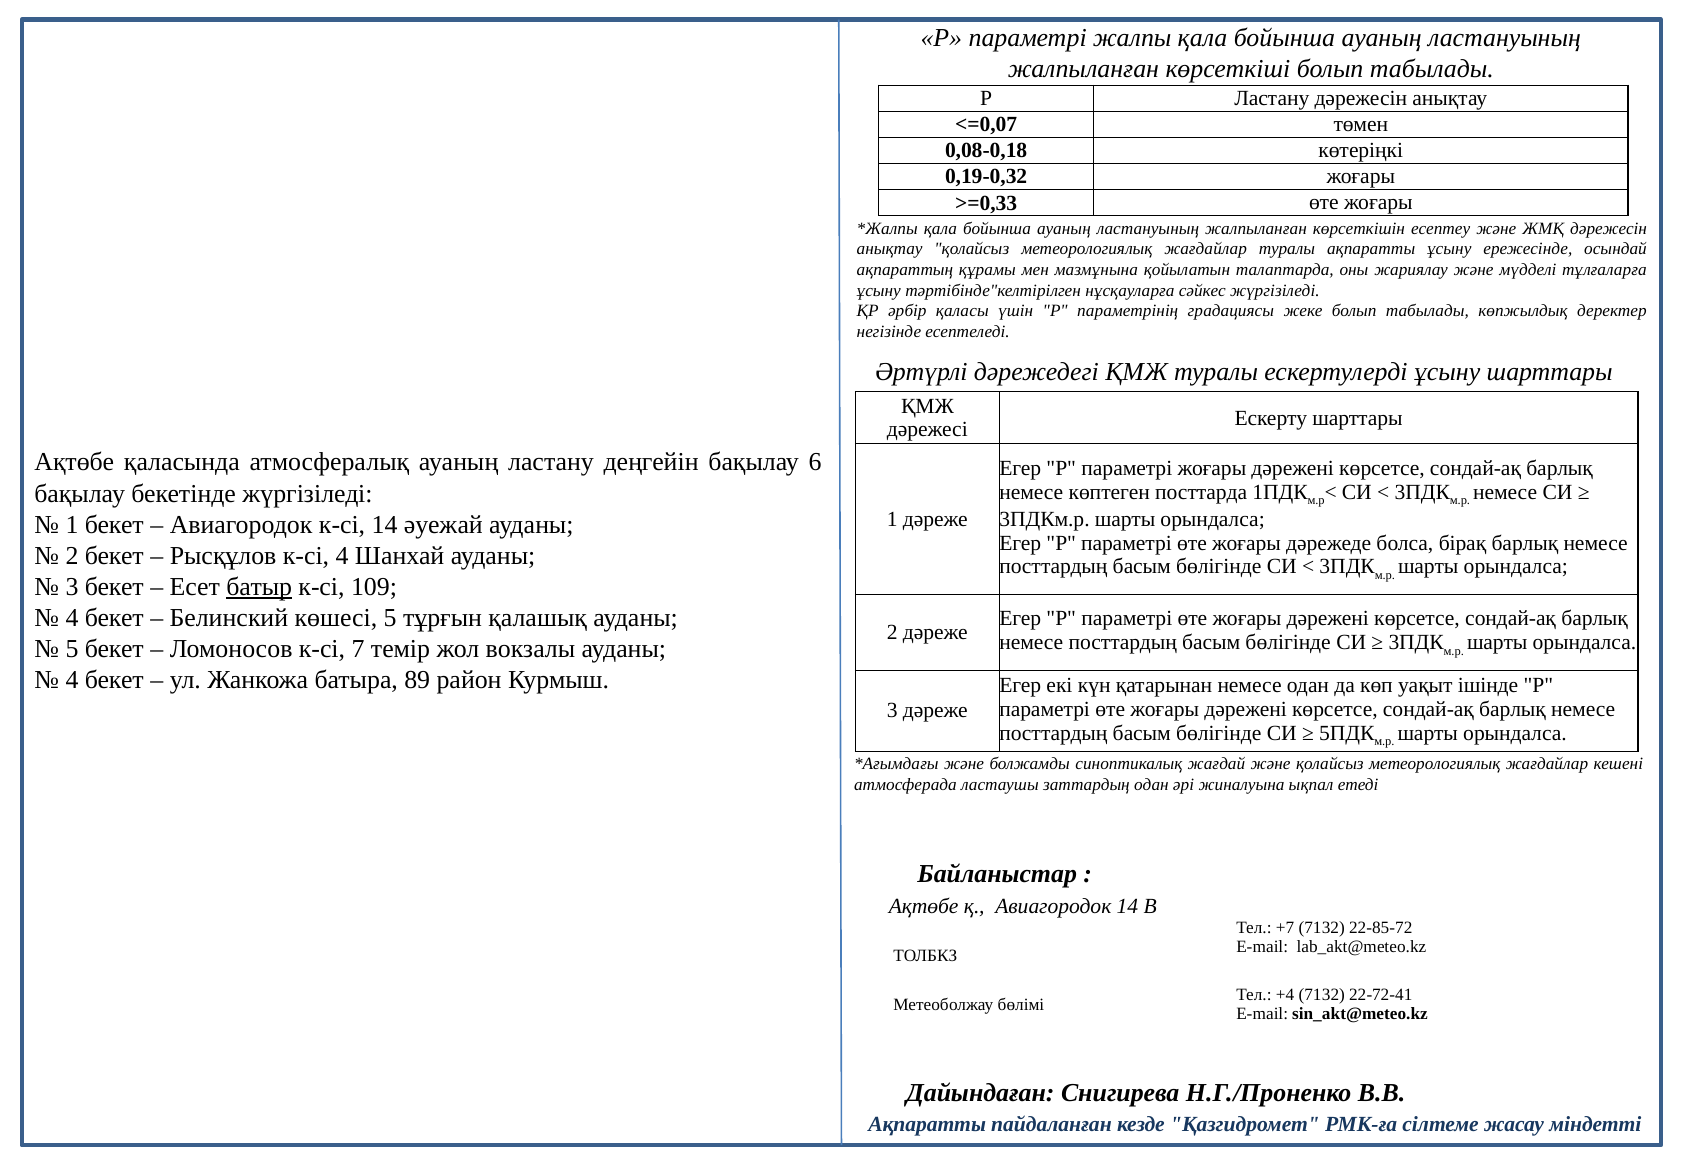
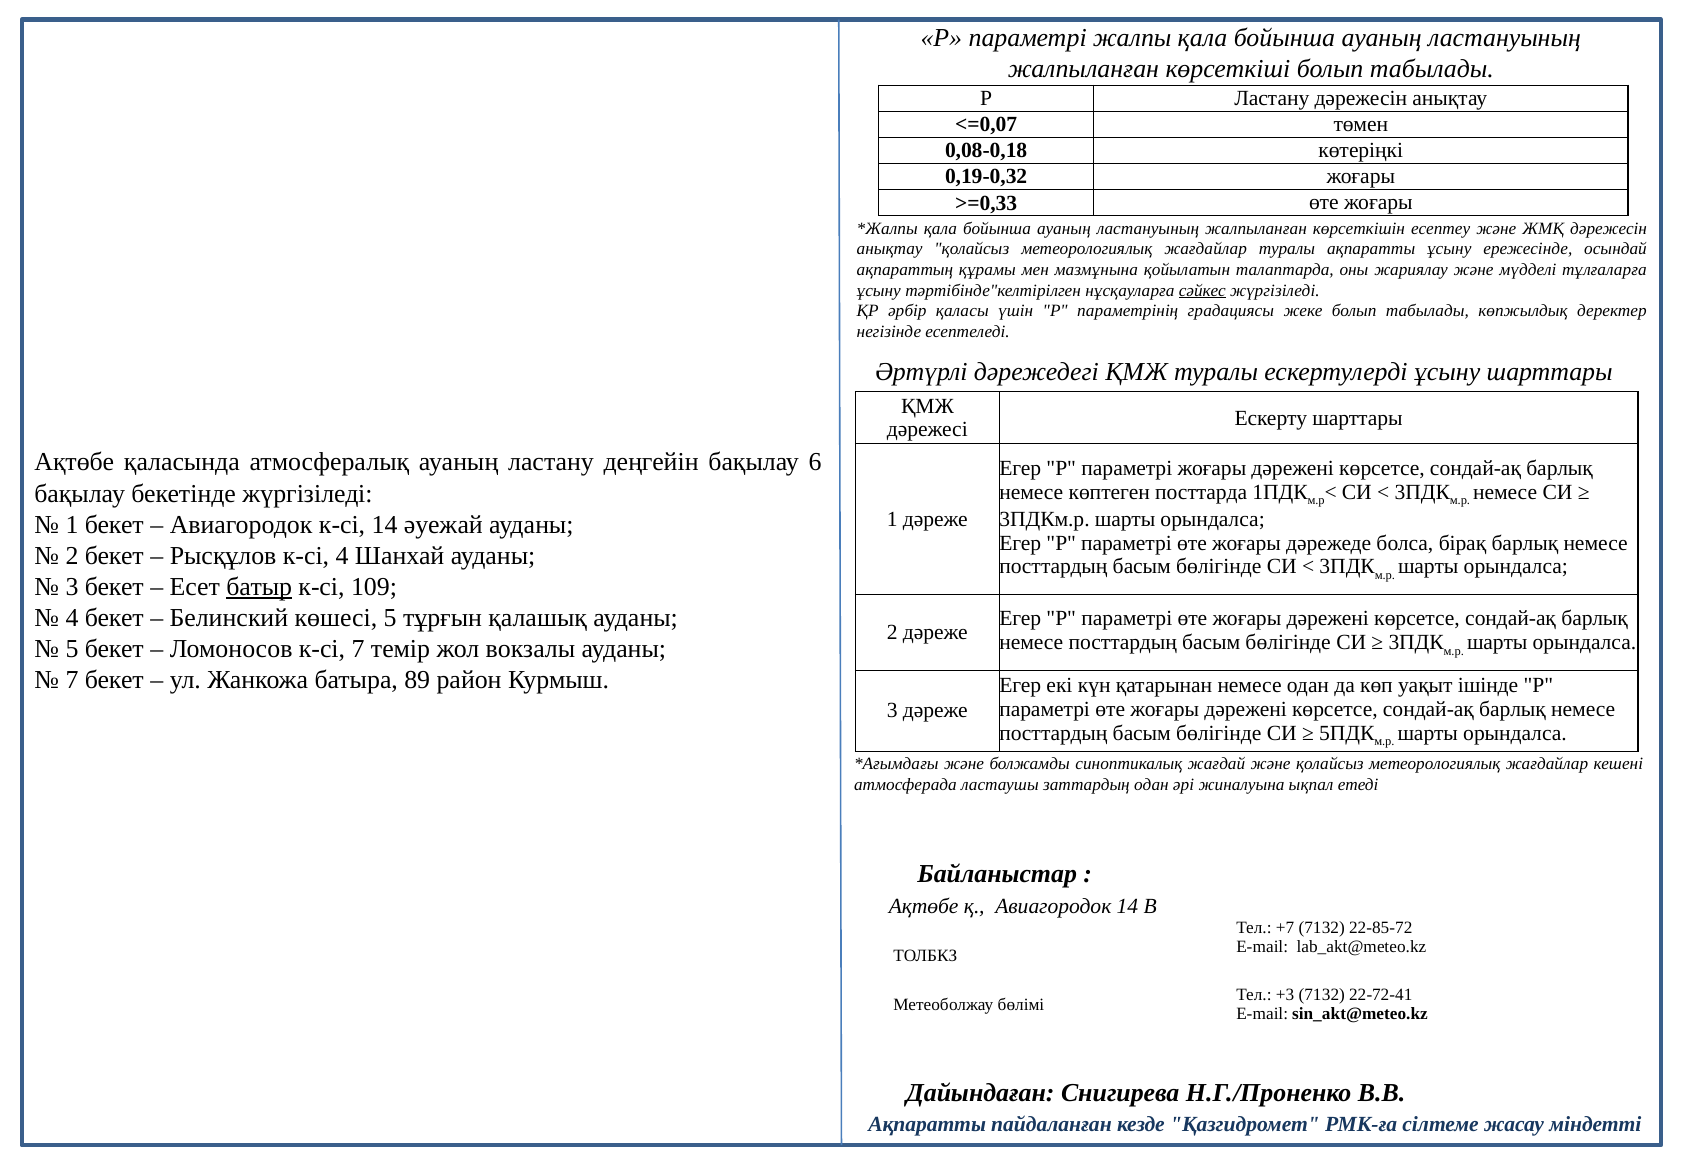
сәйкес underline: none -> present (1202, 290)
4: 4 -> 7 (72, 680)
+4: +4 -> +3 (1285, 995)
